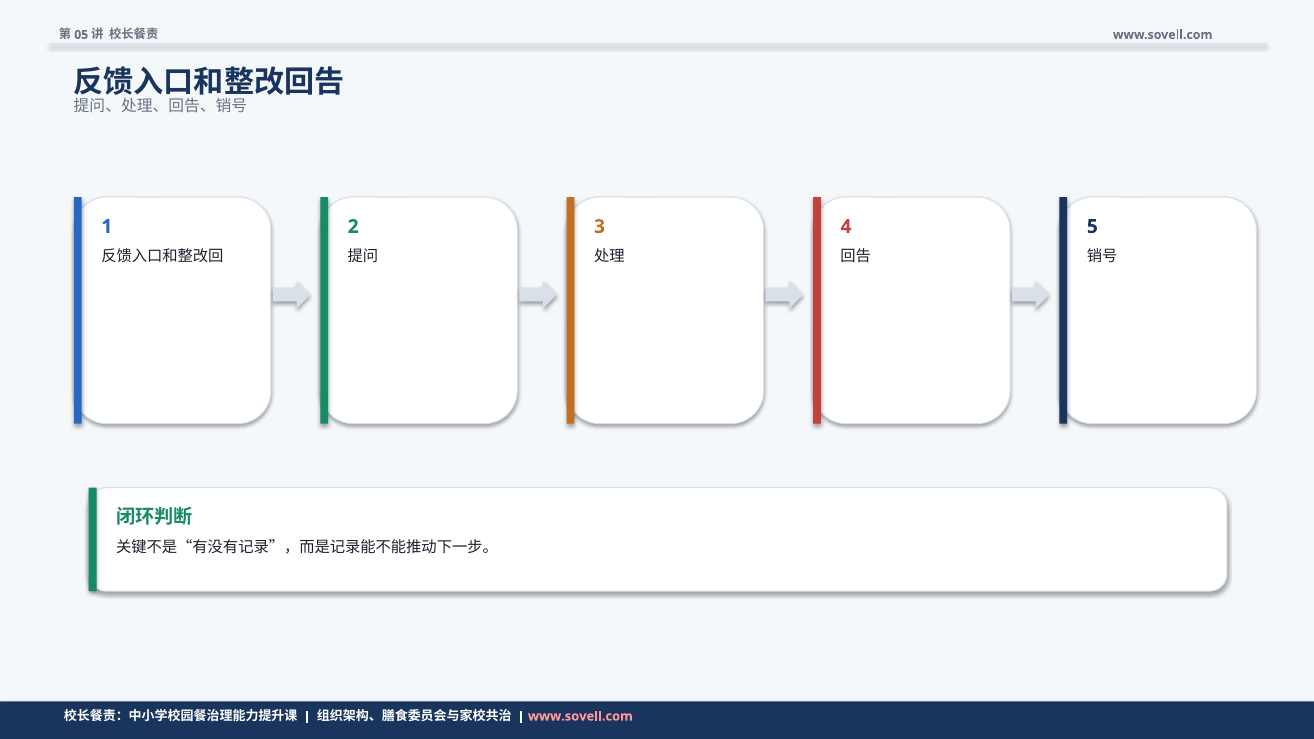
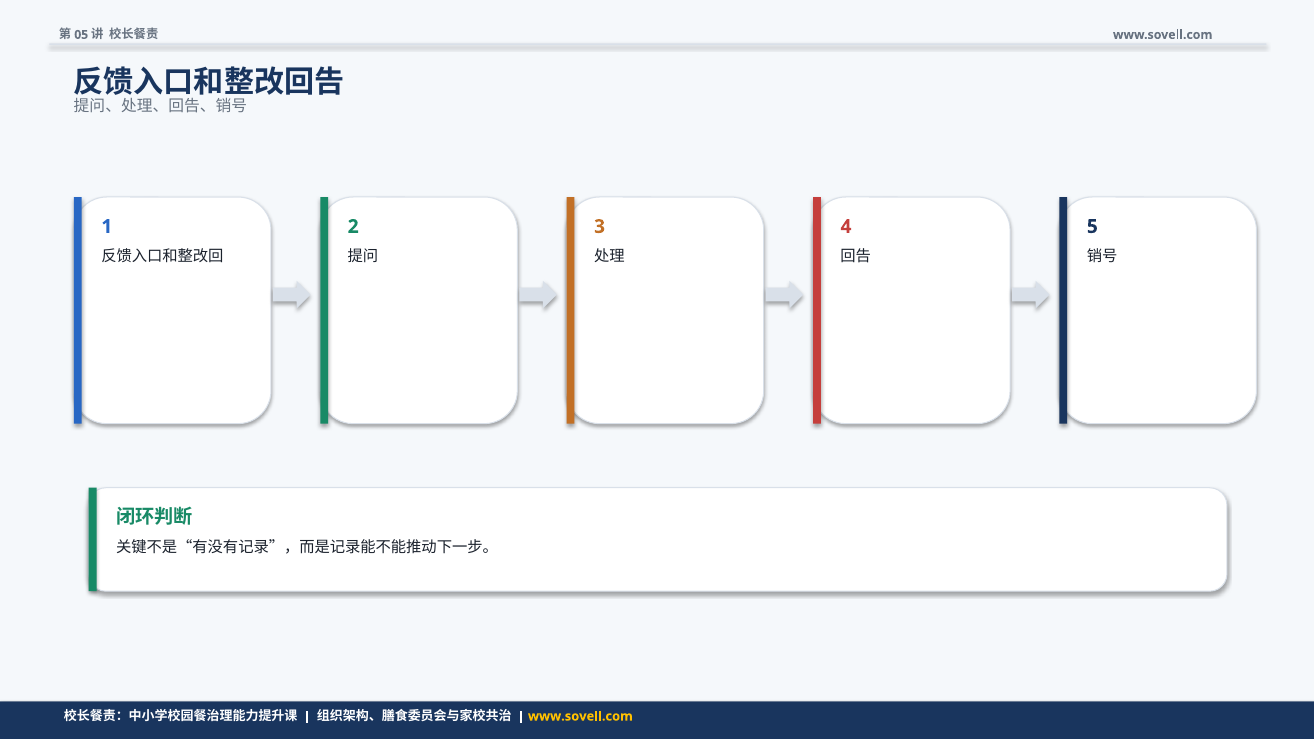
www.sovell.com colour: pink -> yellow (580, 716)
